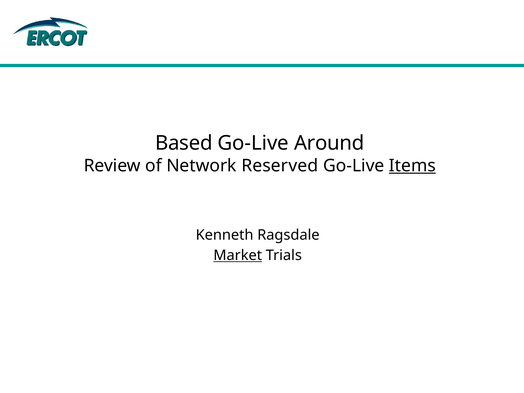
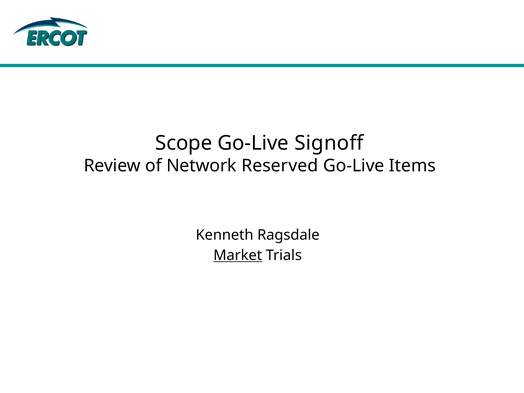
Based: Based -> Scope (184, 143)
Around: Around -> Signoff (329, 143)
Items underline: present -> none (412, 166)
